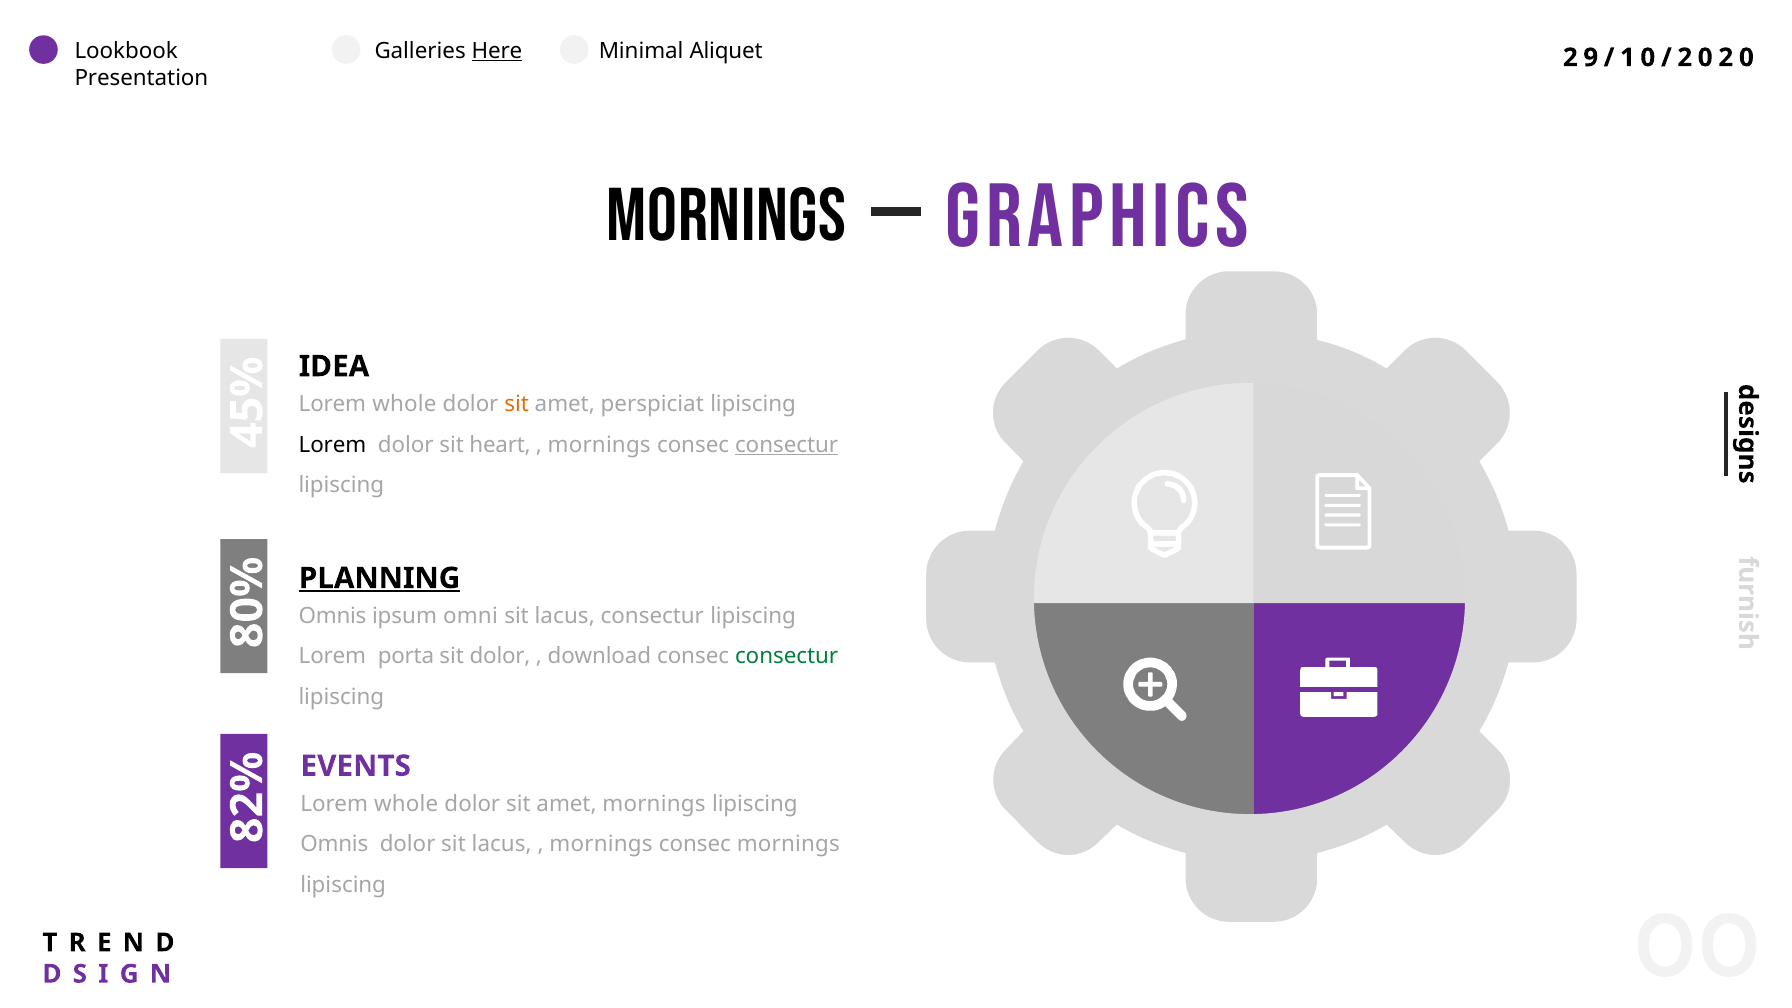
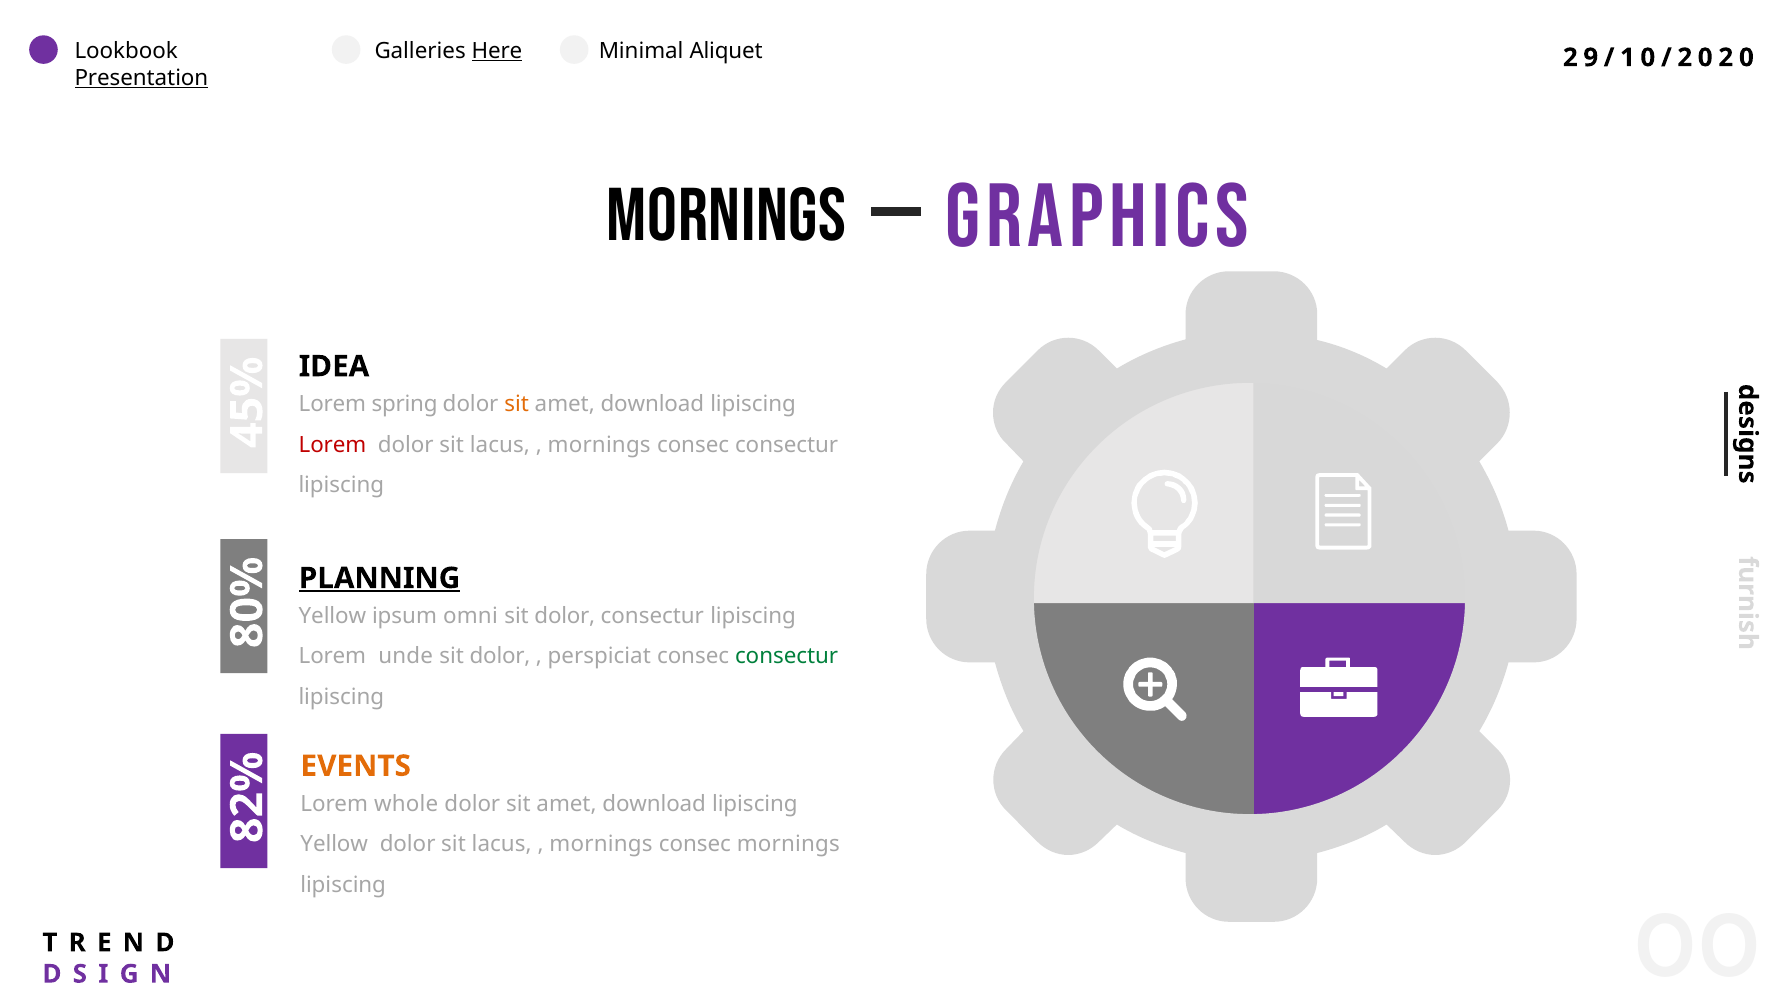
Presentation underline: none -> present (141, 78)
whole: whole -> spring (405, 404)
perspiciat: perspiciat -> download (652, 404)
Lorem colour: black -> red (332, 445)
heart: heart -> lacus (500, 445)
consectur underline: present -> none (787, 445)
Omnis: Omnis -> Yellow (332, 616)
lacus: lacus -> dolor (565, 616)
porta: porta -> unde (406, 657)
download: download -> perspiciat (599, 657)
EVENTS colour: purple -> orange (356, 766)
mornings: mornings -> download (654, 804)
Omnis: Omnis -> Yellow (334, 844)
